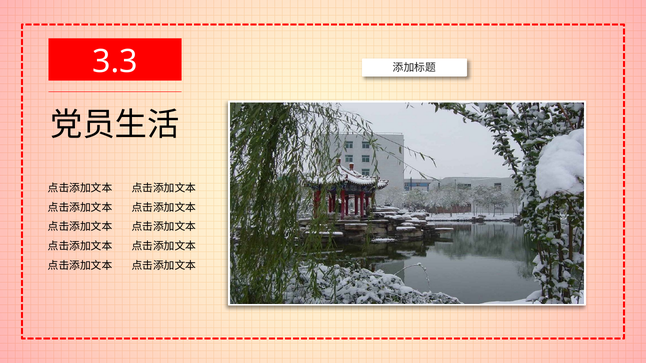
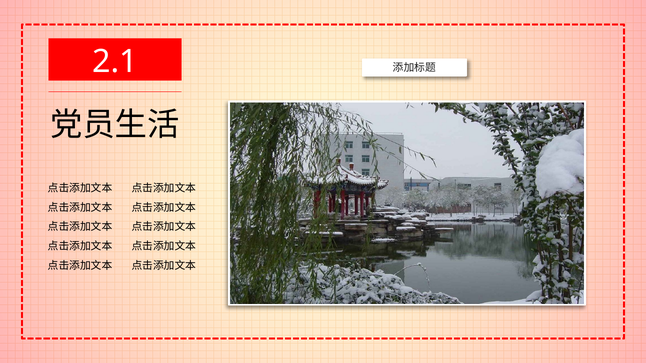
3.3: 3.3 -> 2.1 (115, 62)
